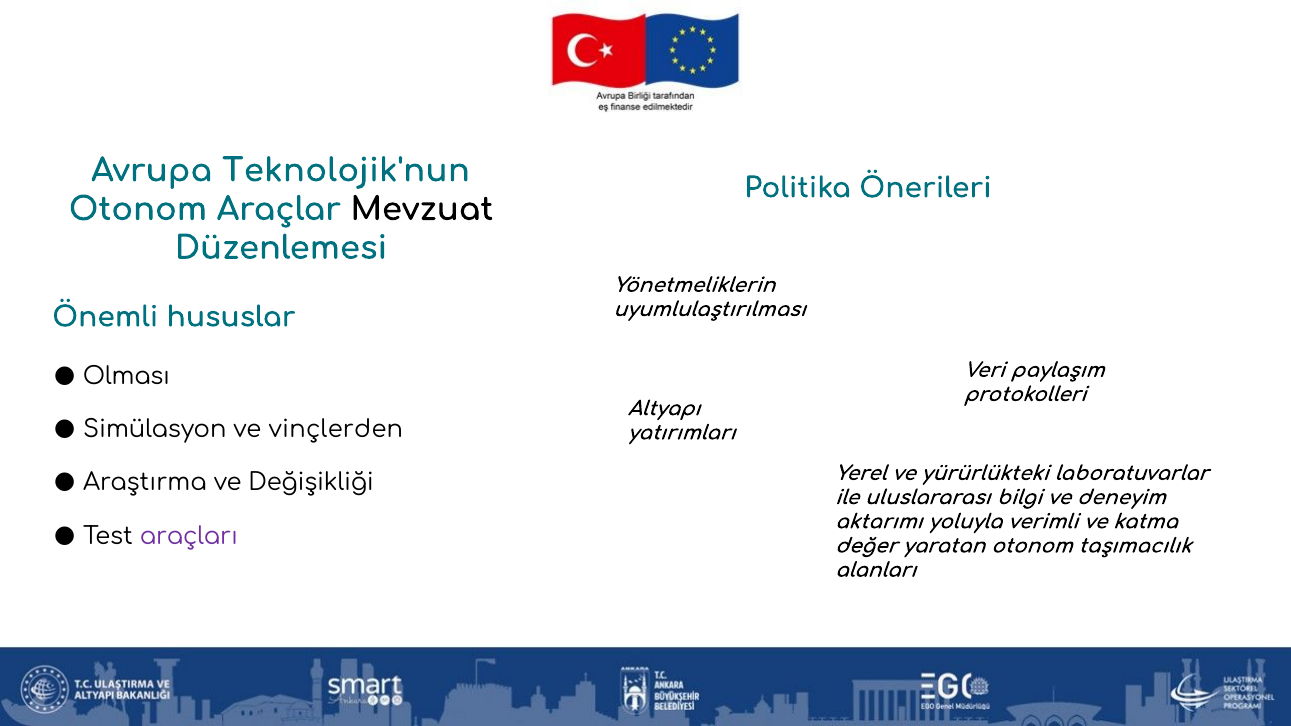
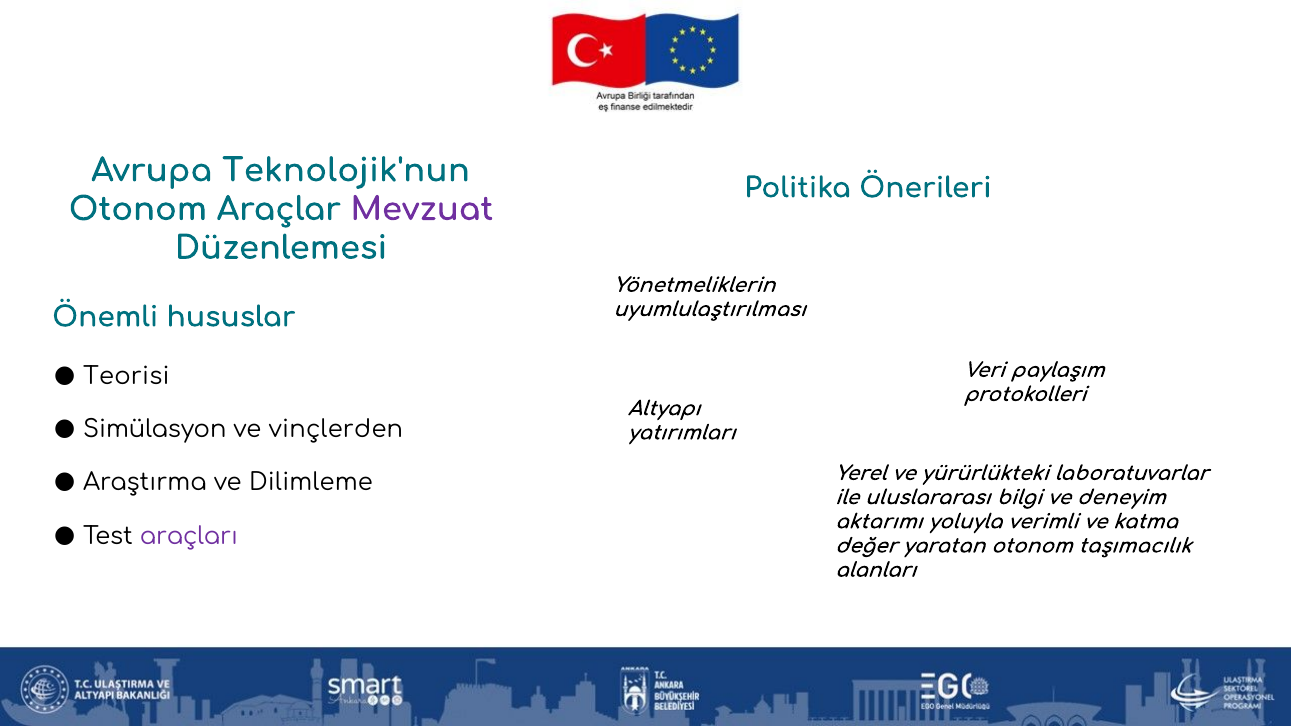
Mevzuat colour: black -> purple (422, 209)
Olması: Olması -> Teorisi (126, 376)
Değişikliği: Değişikliği -> Dilimleme (311, 483)
